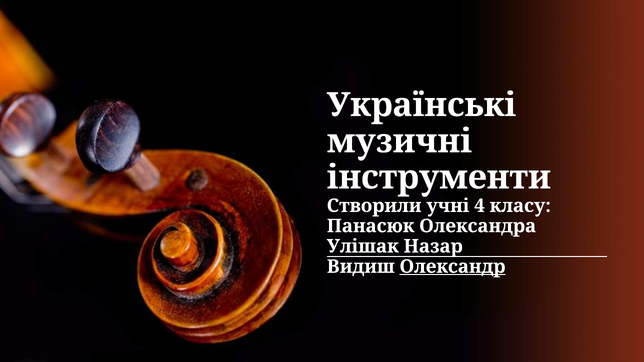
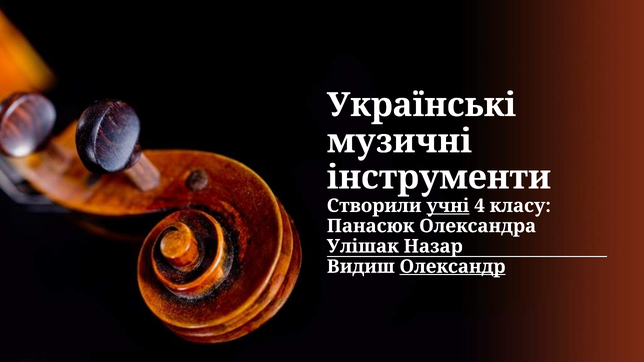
учні underline: none -> present (448, 206)
